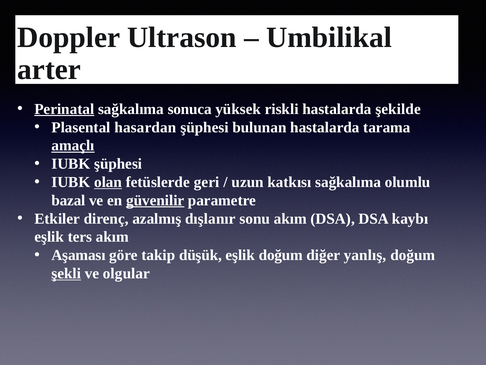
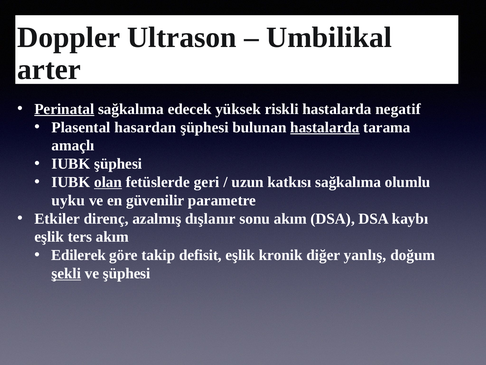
sonuca: sonuca -> edecek (190, 109)
şekilde: şekilde -> negatif (398, 109)
hastalarda underline: none -> present (325, 127)
amaçlı underline: present -> none (73, 145)
bazal: bazal -> uyku (68, 200)
güvenilir underline: present -> none (155, 200)
Aşaması: Aşaması -> Edilerek (79, 255)
düşük: düşük -> defisit (200, 255)
eşlik doğum: doğum -> kronik (281, 255)
ve olgular: olgular -> şüphesi (127, 273)
